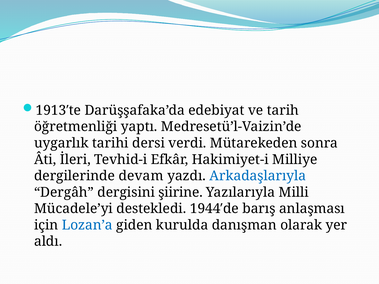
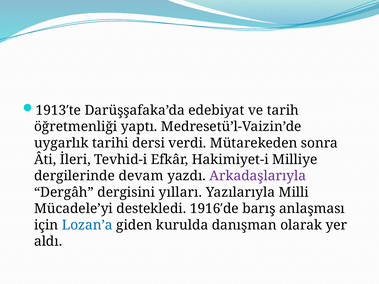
Arkadaşlarıyla colour: blue -> purple (258, 176)
şiirine: şiirine -> yılları (180, 192)
1944′de: 1944′de -> 1916′de (214, 209)
